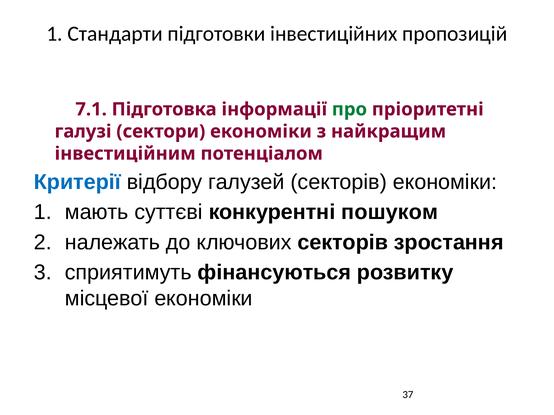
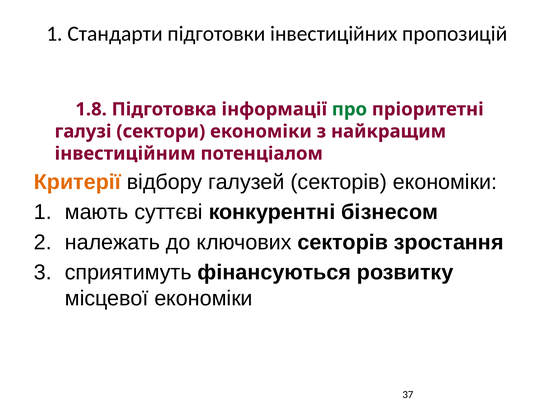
7.1: 7.1 -> 1.8 (91, 109)
Критерії colour: blue -> orange (77, 182)
пошуком: пошуком -> бізнесом (390, 212)
